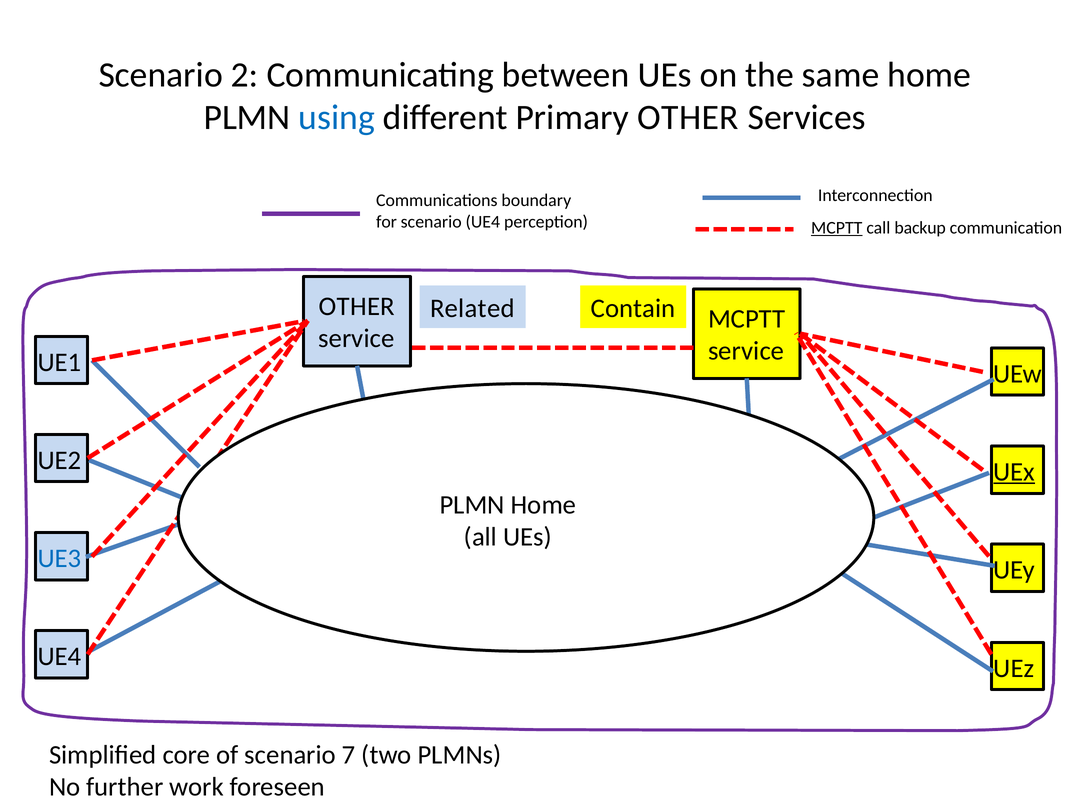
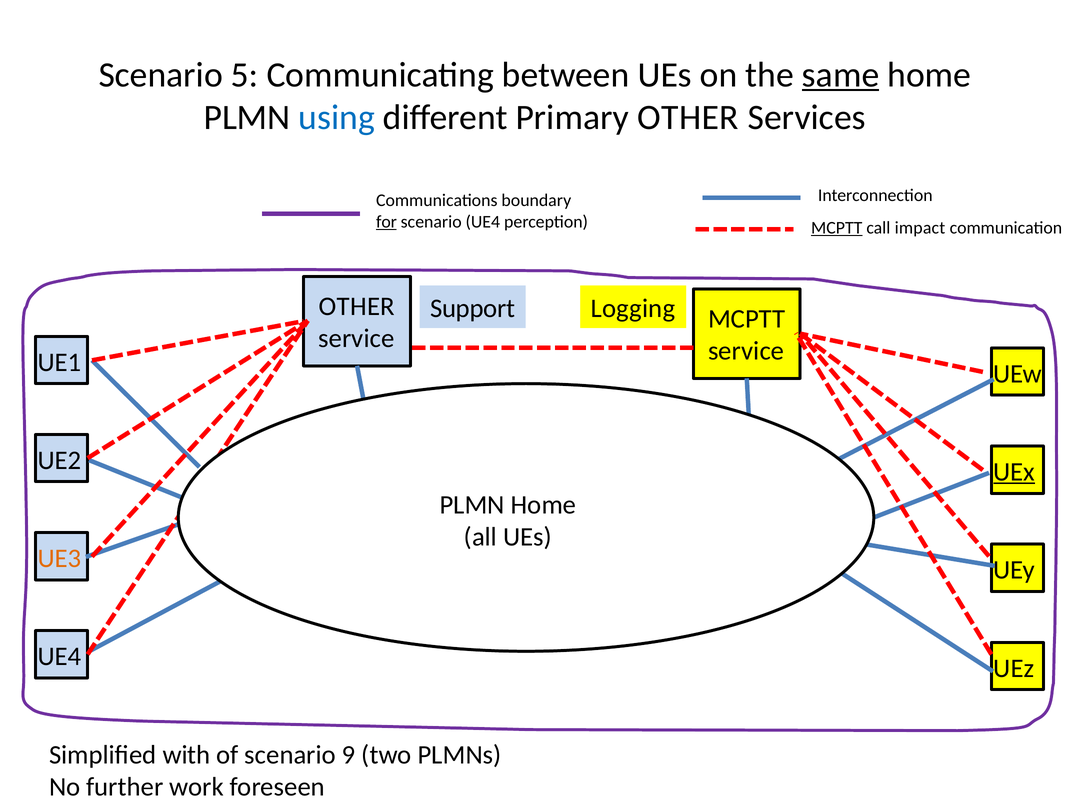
2: 2 -> 5 (245, 75)
same underline: none -> present (841, 75)
for underline: none -> present (386, 222)
backup: backup -> impact (920, 228)
Related: Related -> Support (473, 308)
Contain: Contain -> Logging (633, 308)
UE3 colour: blue -> orange (60, 558)
core: core -> with (186, 754)
7: 7 -> 9 (349, 754)
